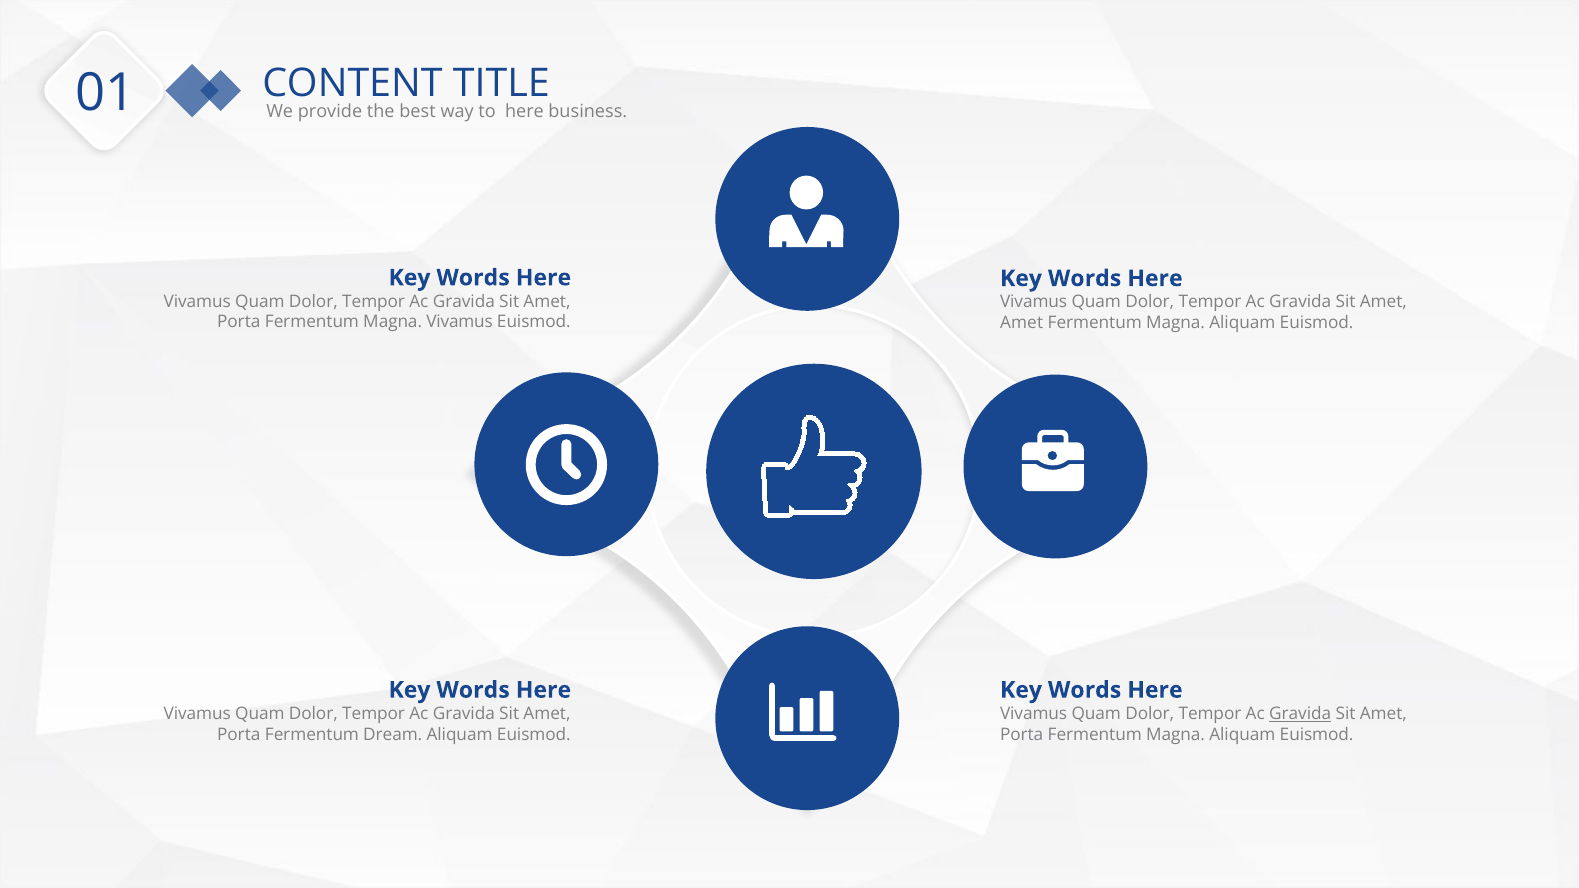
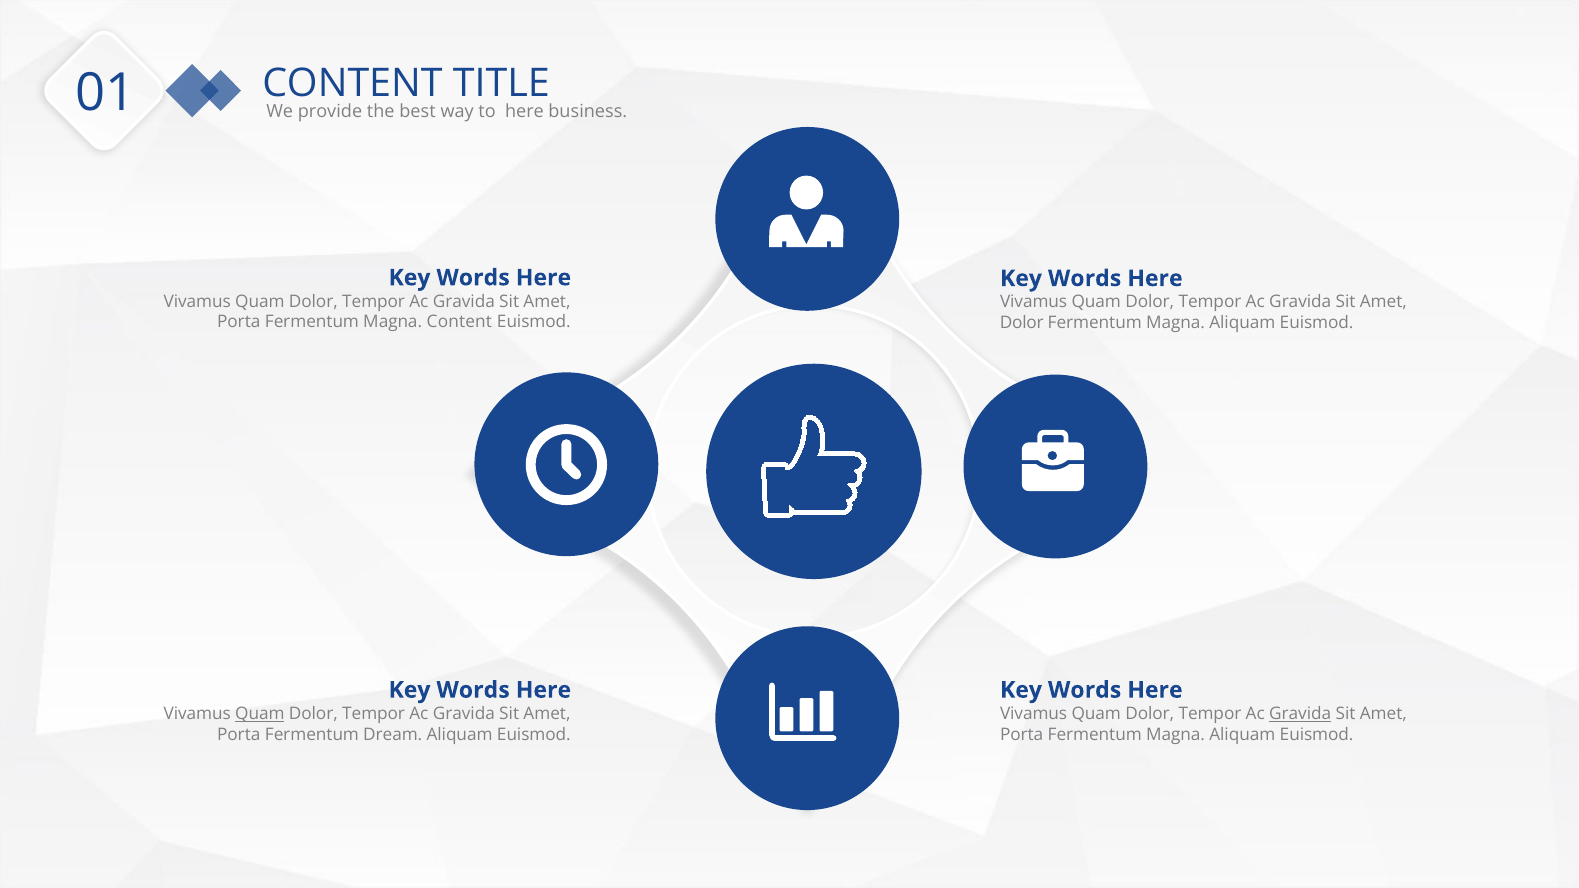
Magna Vivamus: Vivamus -> Content (459, 322)
Amet: Amet -> Dolor (1022, 323)
Quam underline: none -> present (260, 714)
